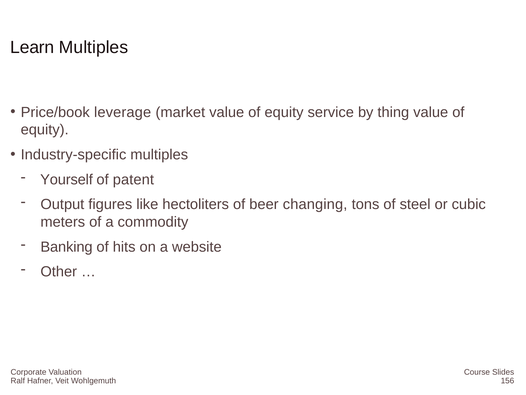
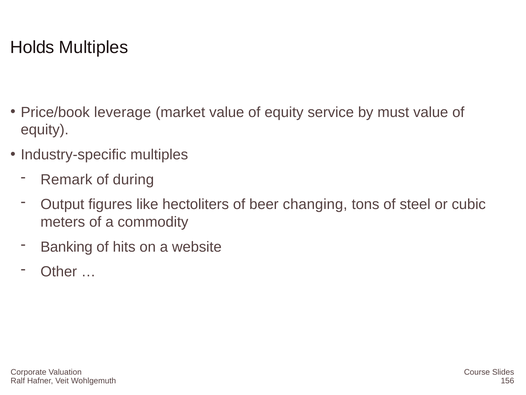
Learn: Learn -> Holds (32, 47)
thing: thing -> must (393, 112)
Yourself: Yourself -> Remark (66, 179)
patent: patent -> during (133, 179)
